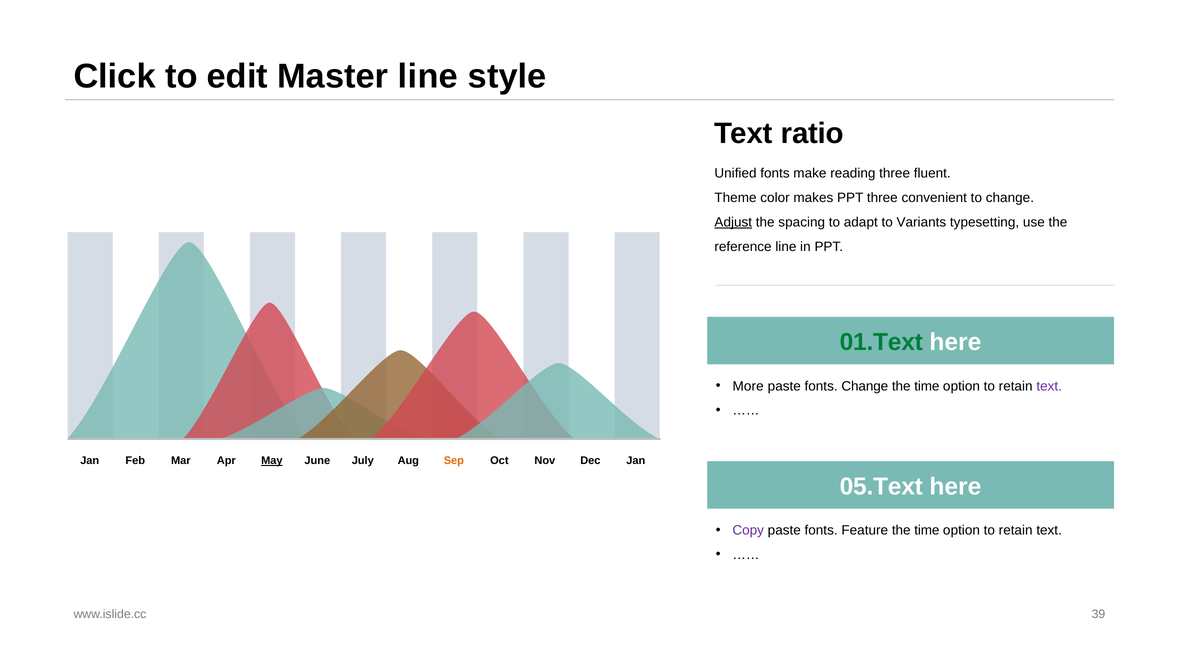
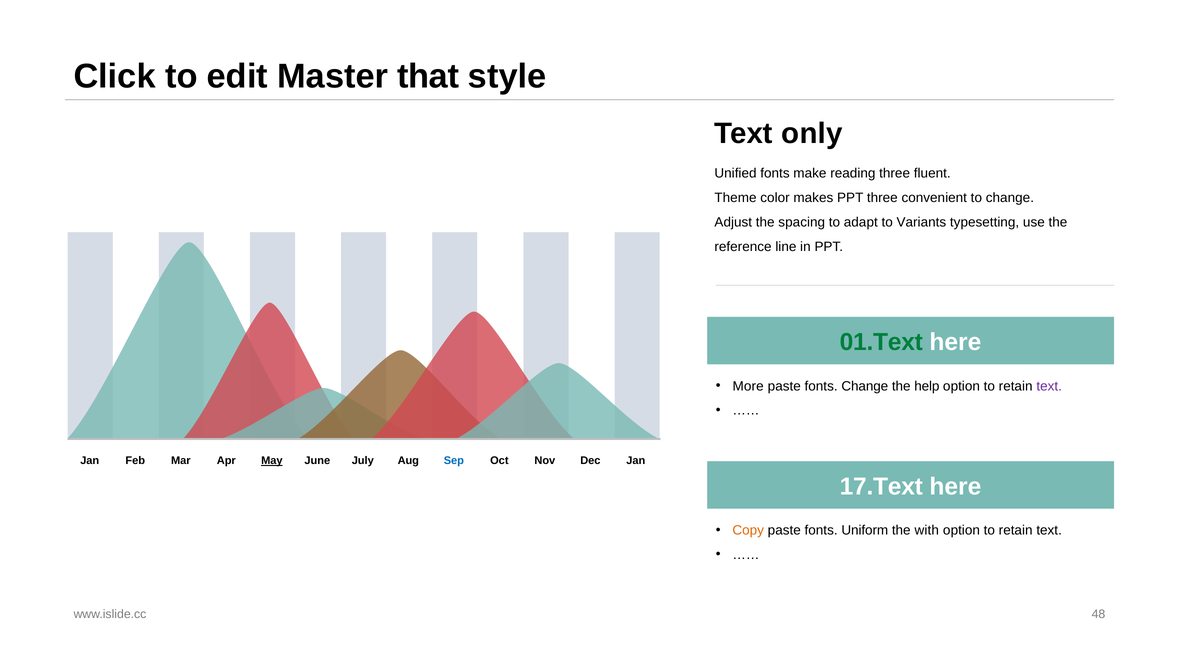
Master line: line -> that (428, 76)
ratio: ratio -> only (812, 134)
Adjust underline: present -> none (733, 222)
time: time -> help (927, 386)
Sep colour: orange -> blue (454, 461)
05.Text: 05.Text -> 17.Text (881, 487)
Copy colour: purple -> orange (748, 531)
Feature: Feature -> Uniform (865, 531)
time: time -> with (927, 531)
39: 39 -> 48 (1098, 614)
